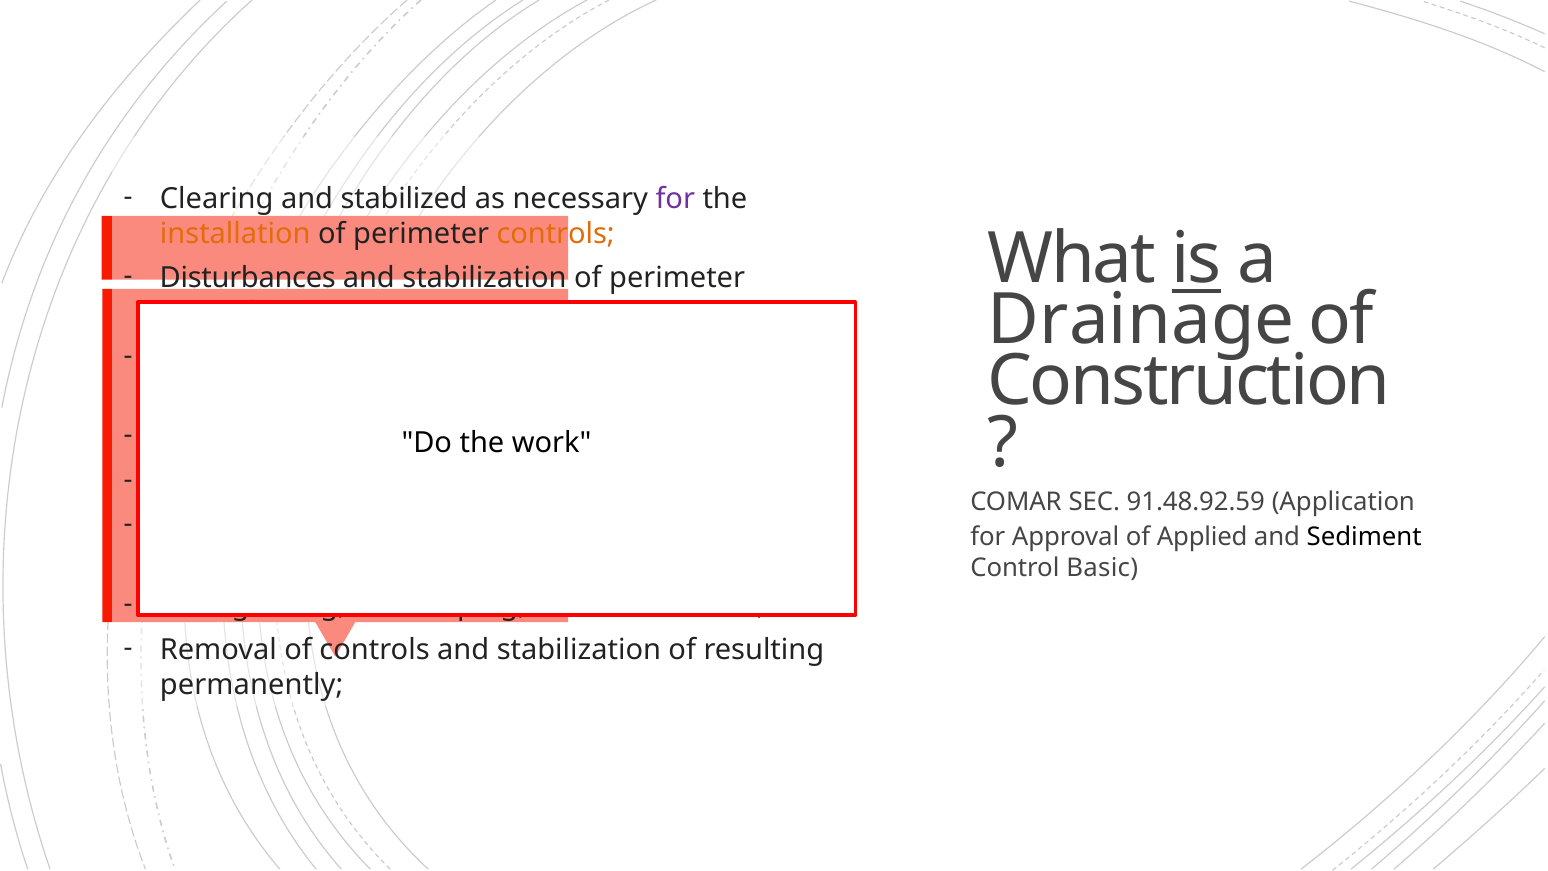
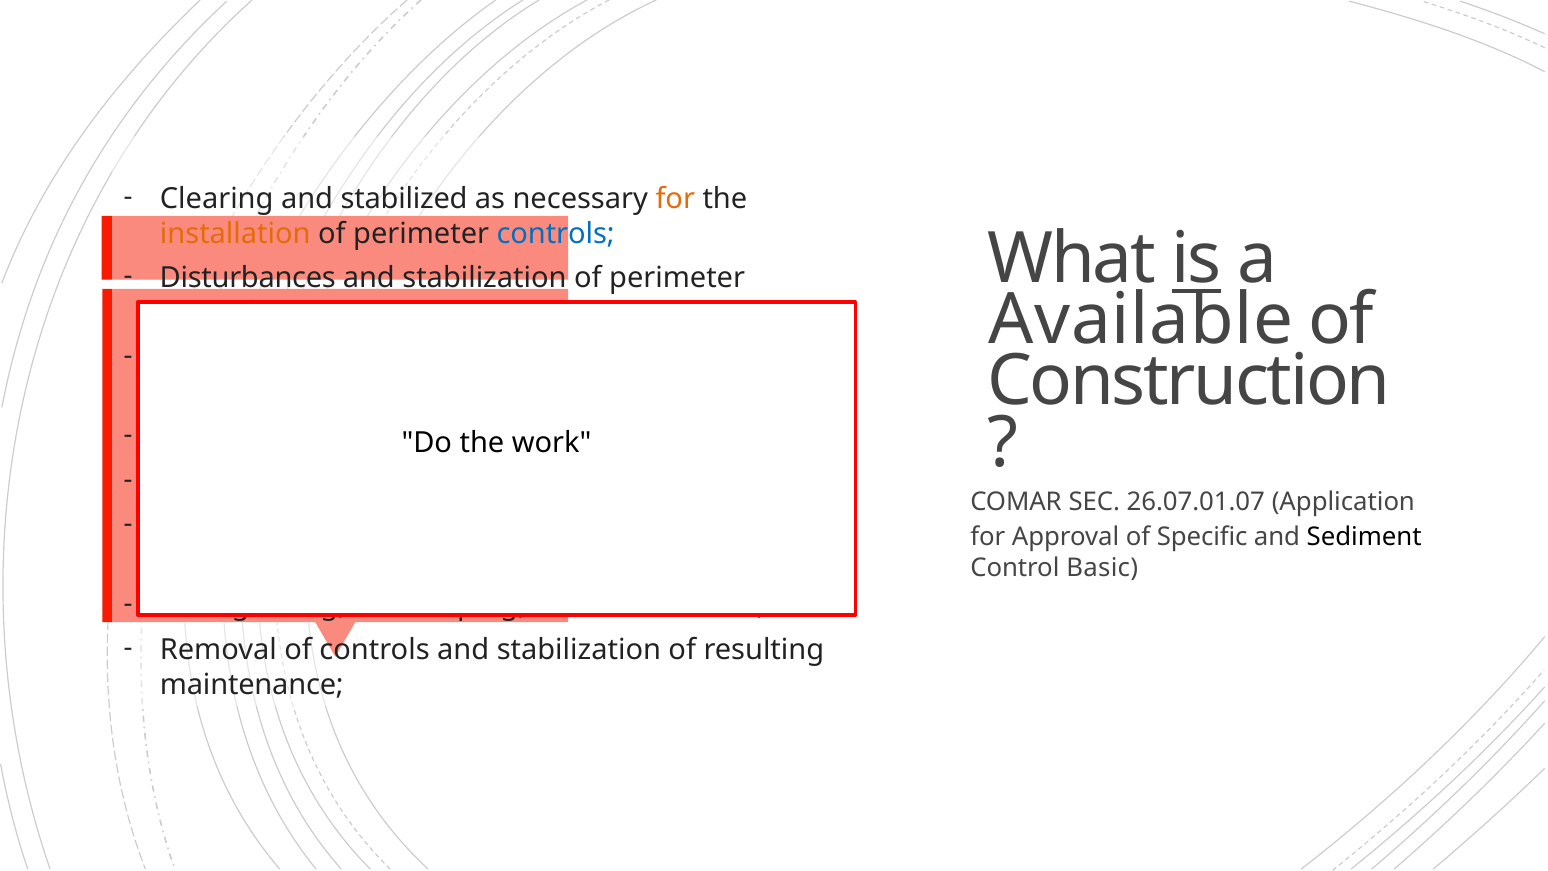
for colour: purple -> orange (675, 199)
controls colour: orange -> blue (556, 234)
Drainage: Drainage -> Available (1141, 320)
91.48.92.59: 91.48.92.59 -> 26.07.01.07 (1196, 502)
Applied: Applied -> Specific (1202, 537)
permanently: permanently -> maintenance (252, 685)
